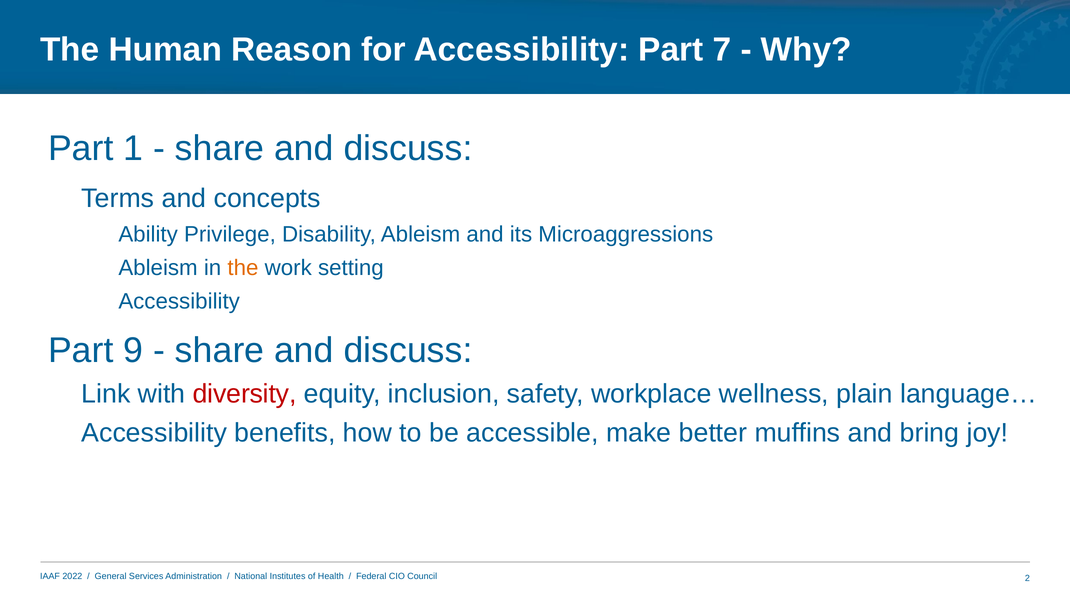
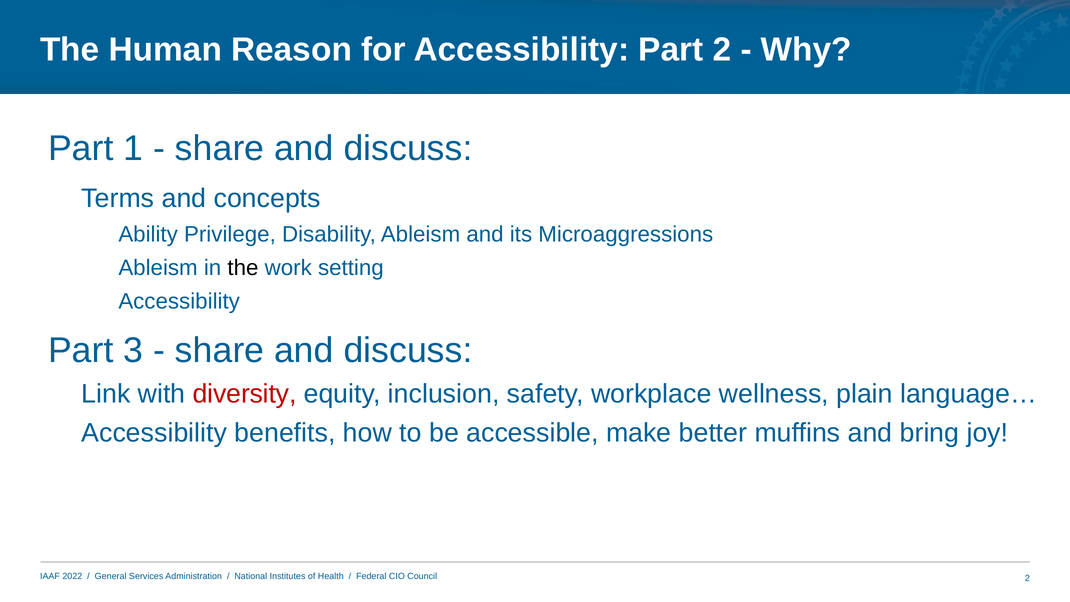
Part 7: 7 -> 2 (722, 50)
the colour: orange -> black (243, 268)
9: 9 -> 3 (133, 350)
